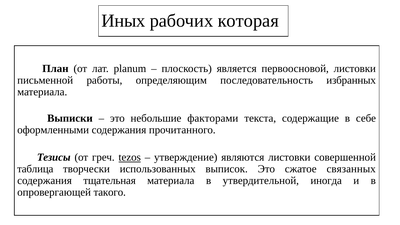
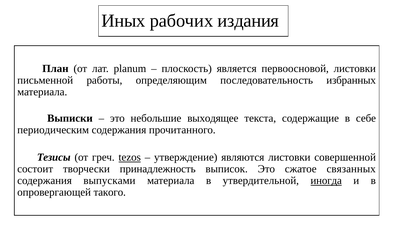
которая: которая -> издания (248, 21)
факторами: факторами -> выходящее (213, 118)
оформленными: оформленными -> периодическим (53, 130)
таблица: таблица -> состоит (35, 169)
использованных: использованных -> принадлежность (158, 169)
тщательная: тщательная -> выпусками (109, 181)
иногда underline: none -> present (326, 181)
